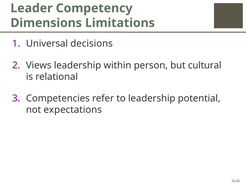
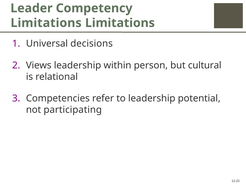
Dimensions: Dimensions -> Limitations (46, 23)
expectations: expectations -> participating (73, 110)
